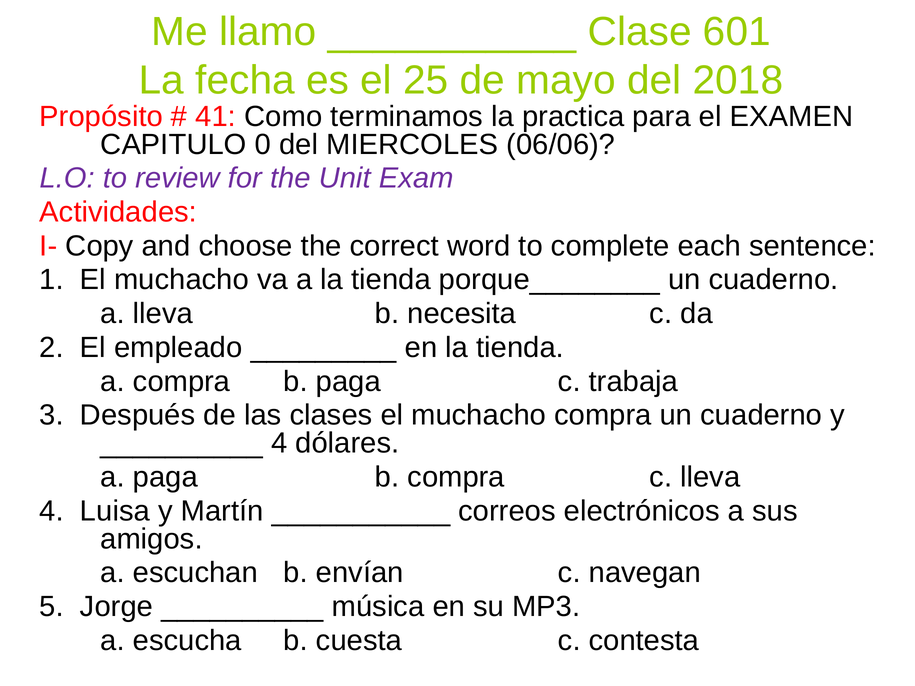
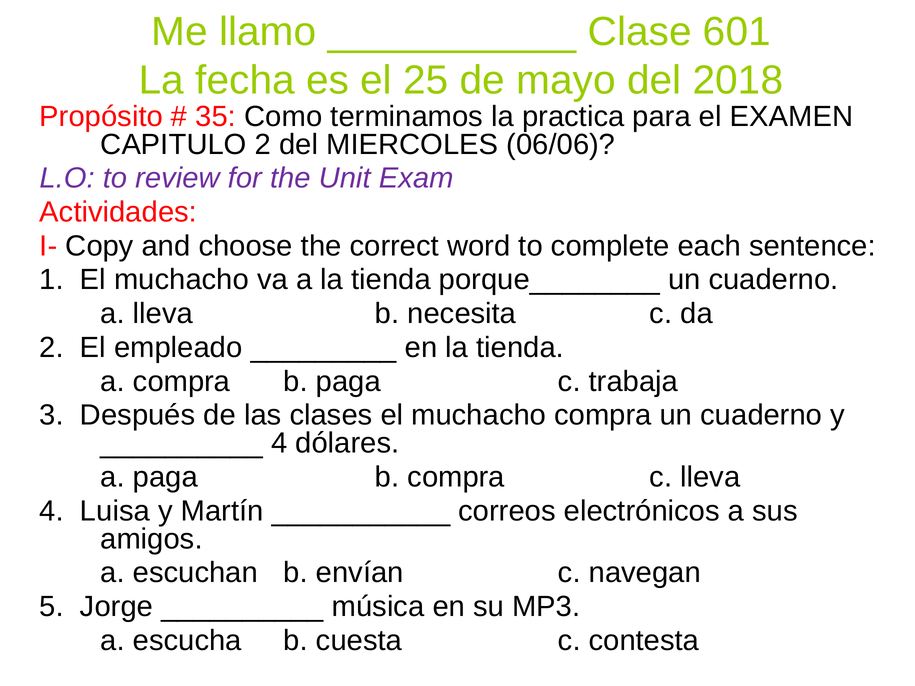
41: 41 -> 35 (216, 116)
CAPITULO 0: 0 -> 2 (263, 144)
